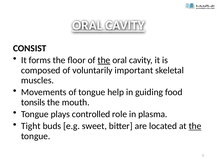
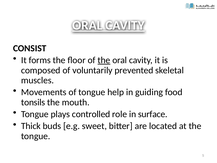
important: important -> prevented (134, 70)
plasma: plasma -> surface (153, 114)
Tight: Tight -> Thick (31, 126)
the underline: present -> none (195, 126)
